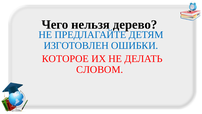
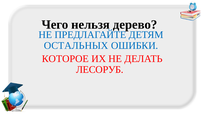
ИЗГОТОВЛЕН: ИЗГОТОВЛЕН -> ОСТАЛЬНЫХ (76, 45)
СЛОВОМ: СЛОВОМ -> ЛЕСОРУБ (100, 69)
